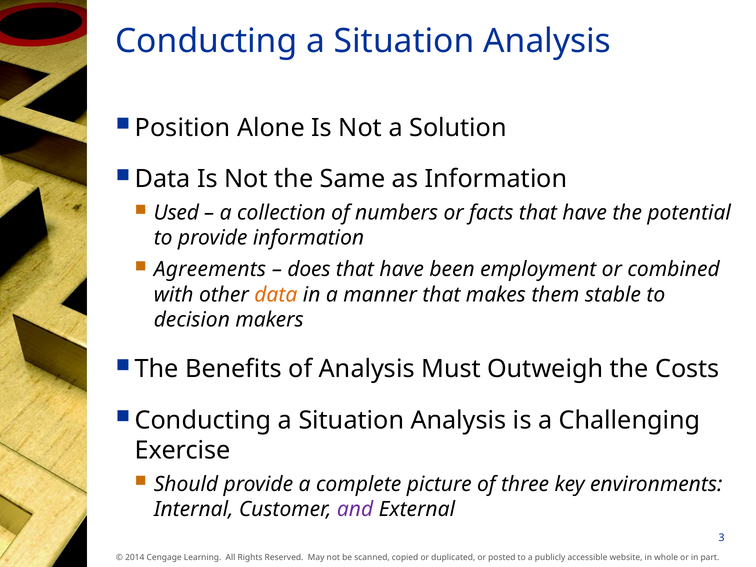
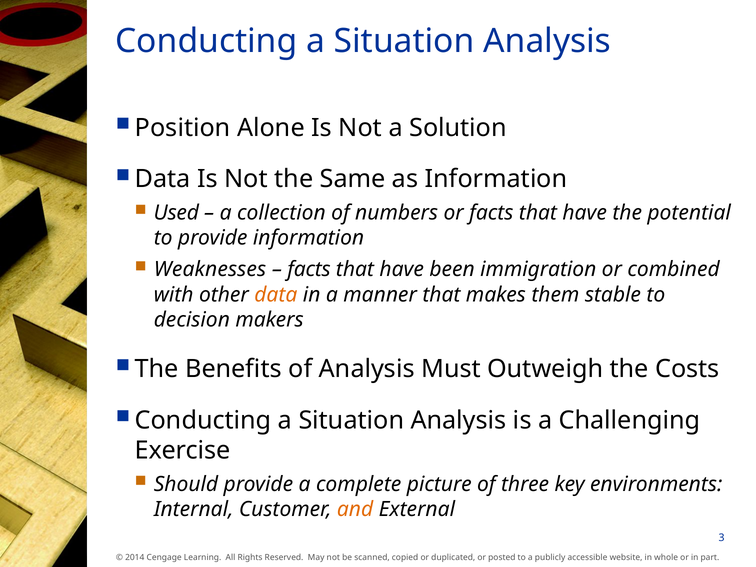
Agreements: Agreements -> Weaknesses (210, 269)
does: does -> facts (309, 269)
employment: employment -> immigration (538, 269)
and colour: purple -> orange (355, 509)
